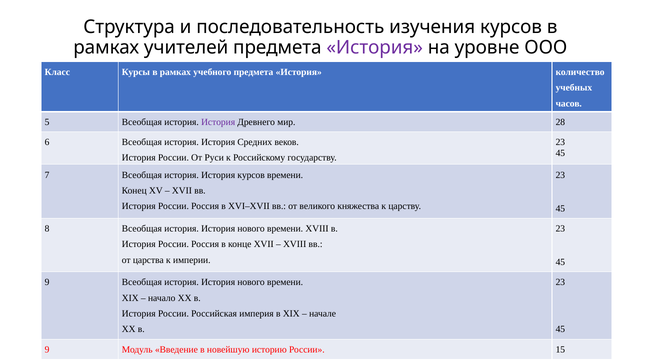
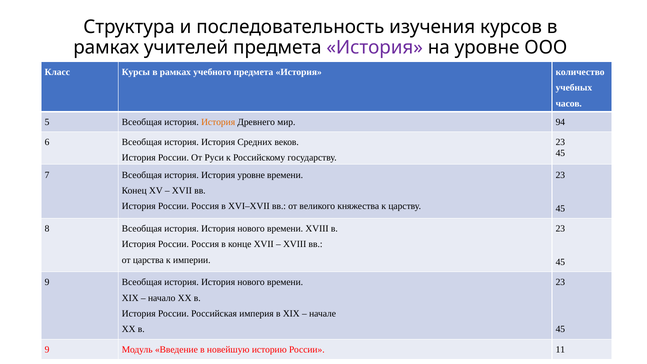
История colour: purple -> orange (218, 122)
28: 28 -> 94 (560, 122)
История курсов: курсов -> уровне (251, 175)
15: 15 -> 11 (560, 350)
